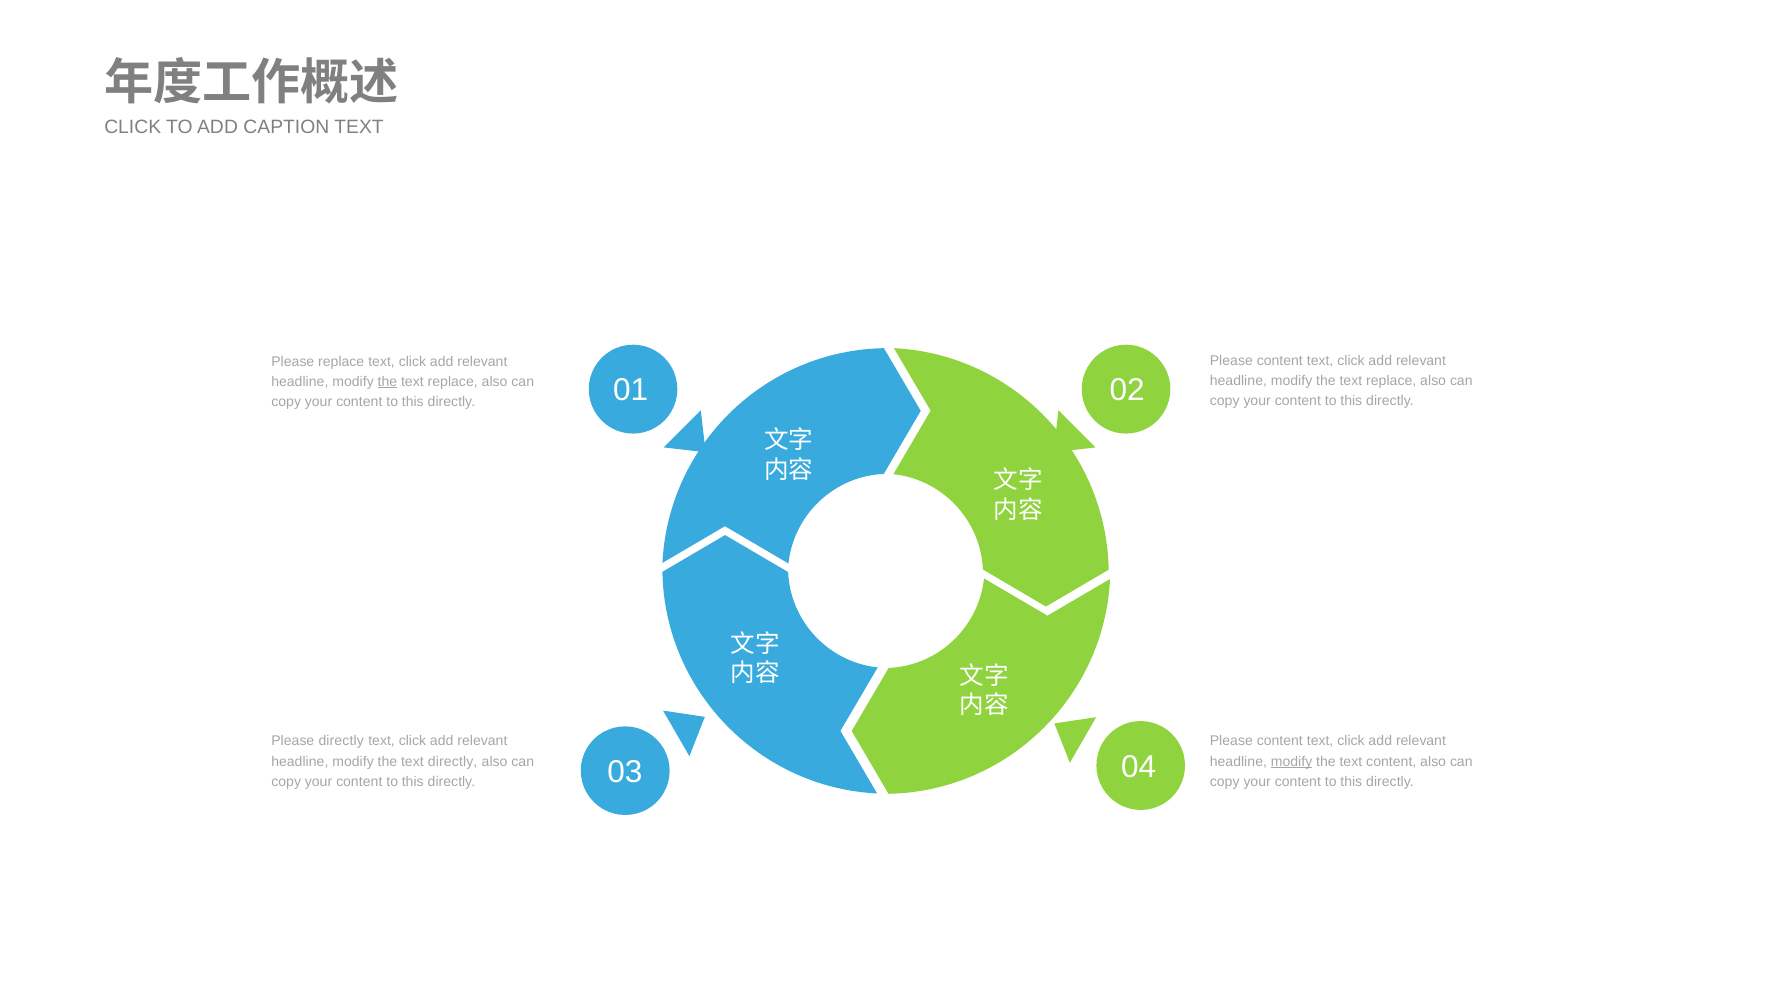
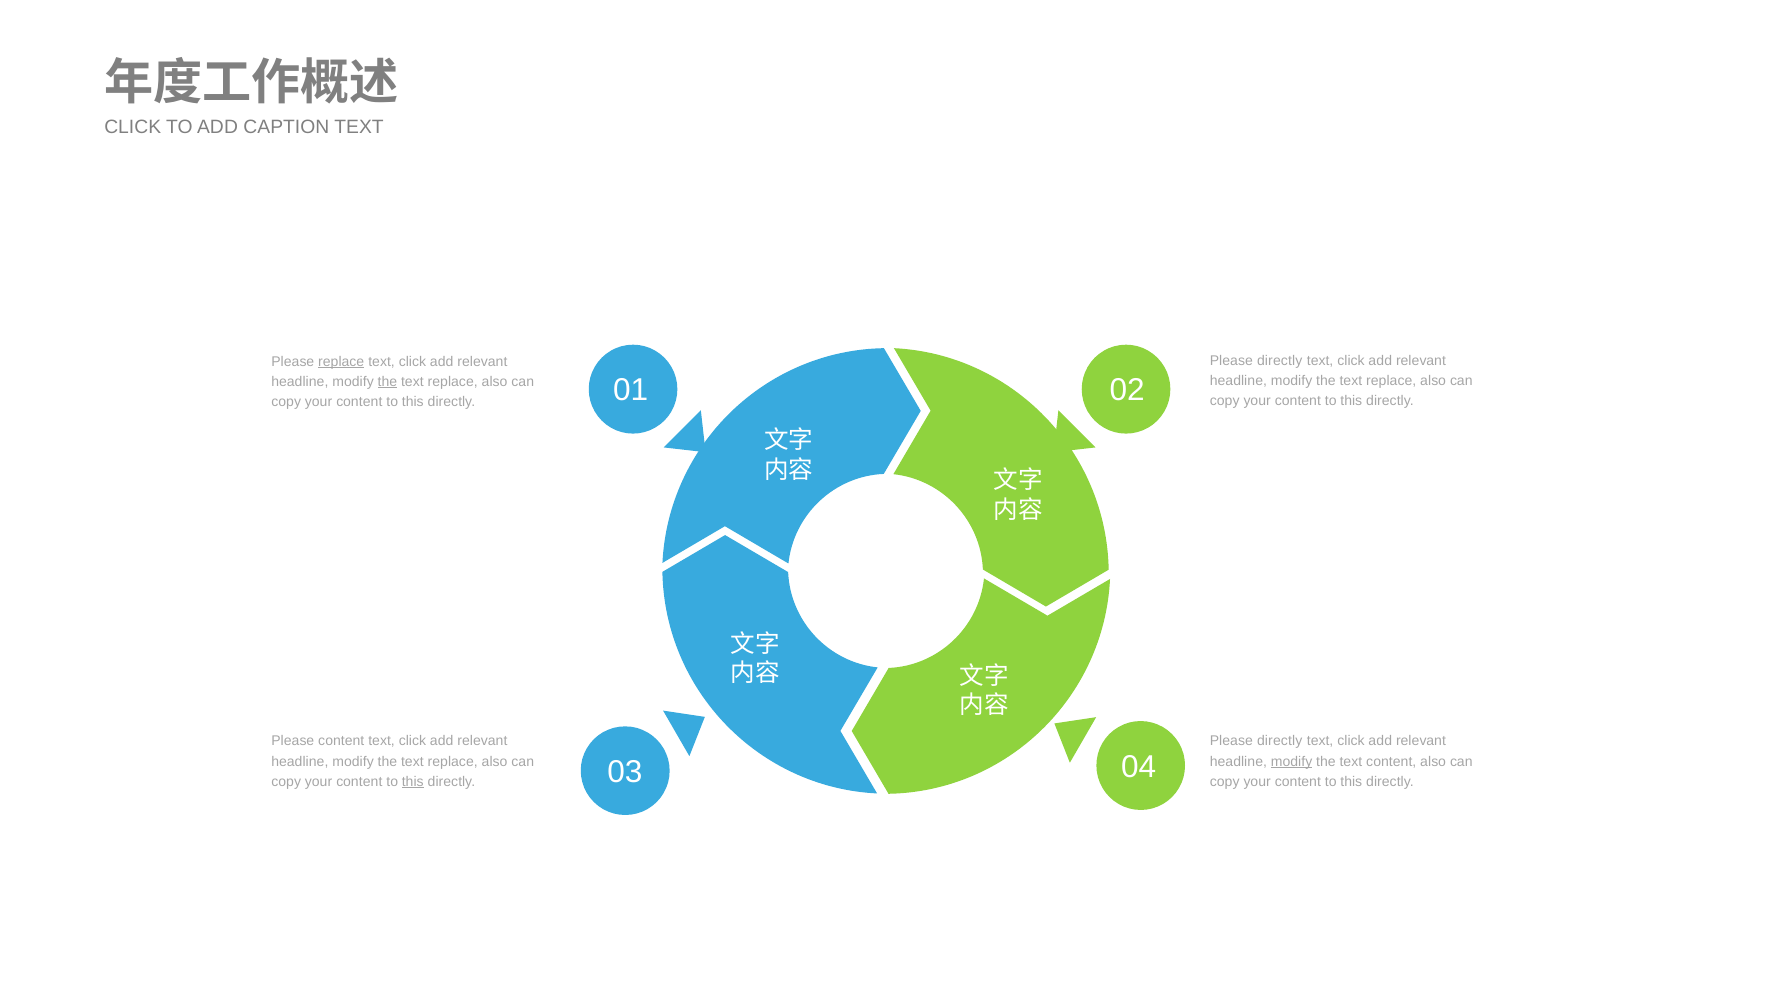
content: content -> directly (1280, 361)
replace underline: none -> present (341, 361)
Please directly: directly -> content (341, 741)
content: content -> directly (1280, 741)
directly: directly -> replace (453, 761)
this underline: none -> present (413, 782)
